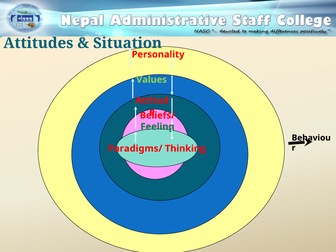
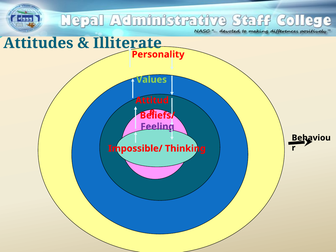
Situation: Situation -> Illiterate (127, 43)
Feeling colour: green -> purple (157, 127)
Paradigms/: Paradigms/ -> Impossible/ (135, 148)
